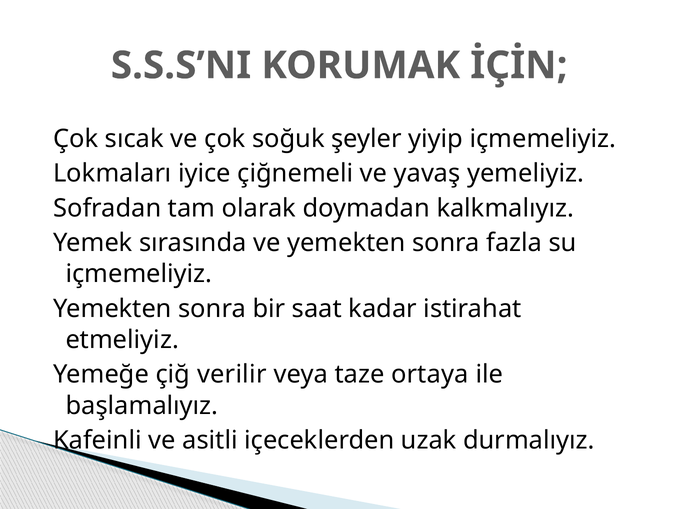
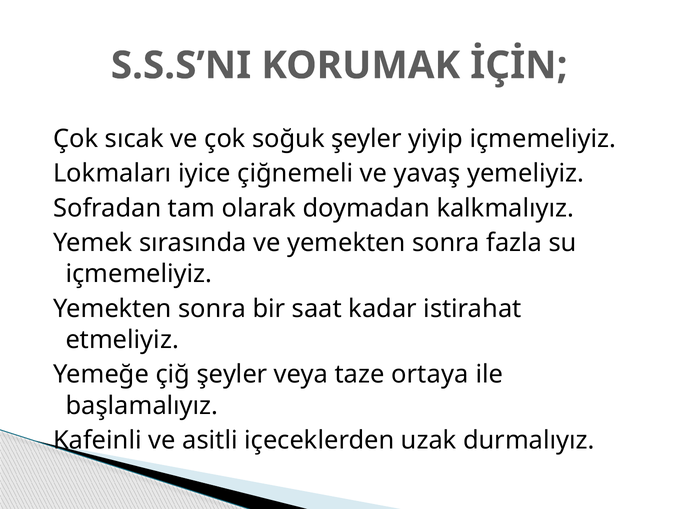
çiğ verilir: verilir -> şeyler (232, 375)
